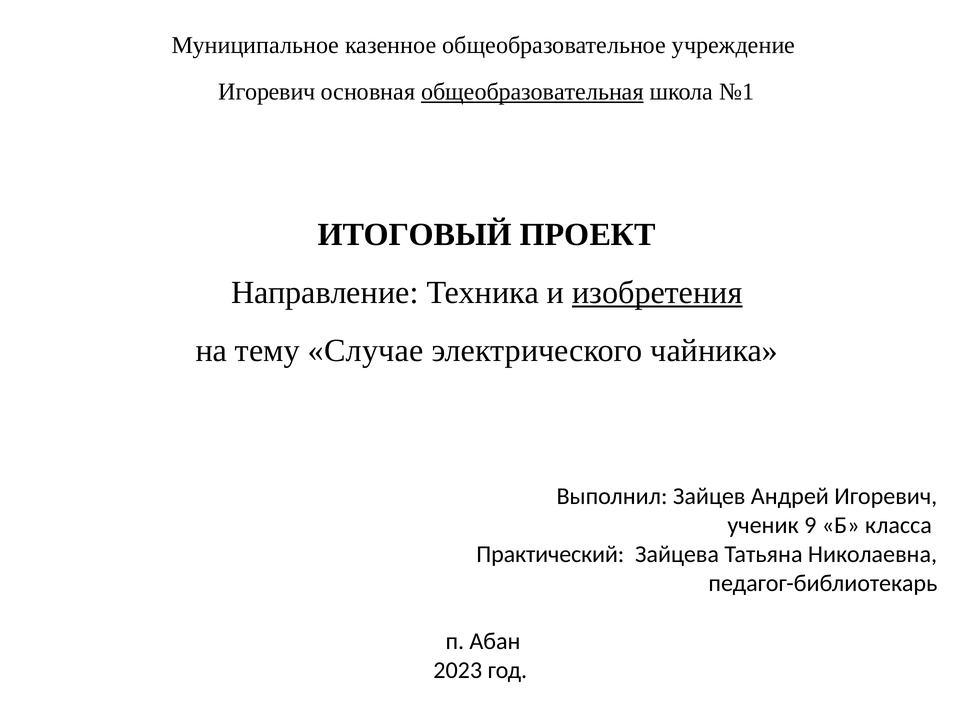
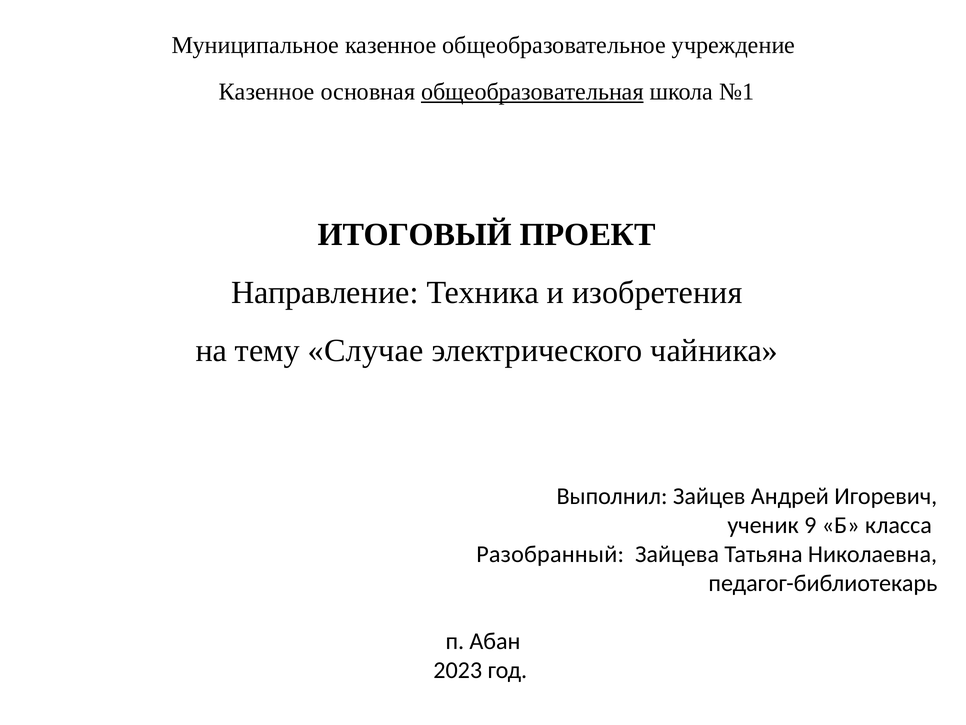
Игоревич: Игоревич -> Казенное (267, 92)
изобретения underline: present -> none (657, 292)
Практический: Практический -> Разобранный (550, 554)
